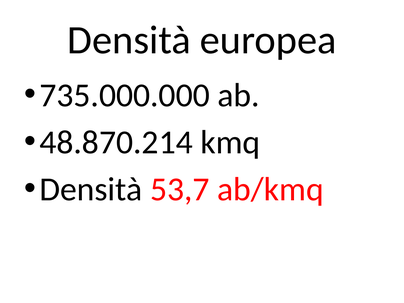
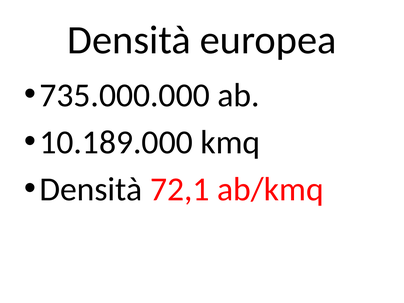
48.870.214: 48.870.214 -> 10.189.000 (116, 142)
53,7: 53,7 -> 72,1 (180, 190)
